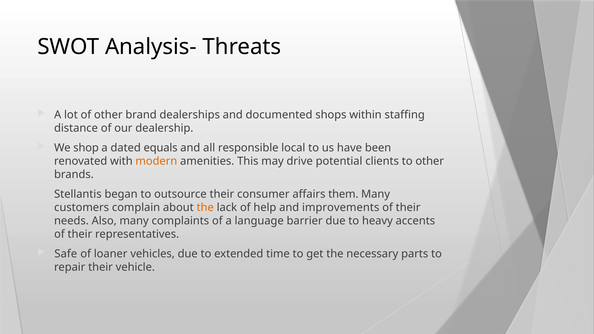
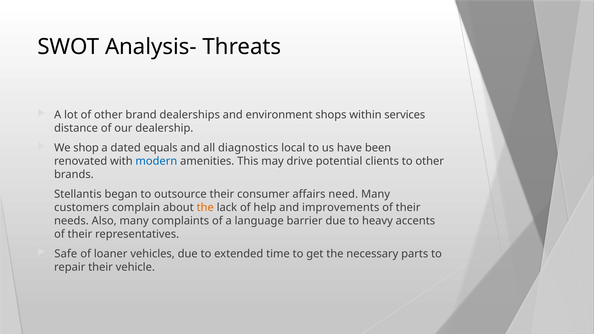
documented: documented -> environment (279, 115)
staffing: staffing -> services (405, 115)
responsible: responsible -> diagnostics (248, 148)
modern colour: orange -> blue (156, 161)
them: them -> need (343, 194)
